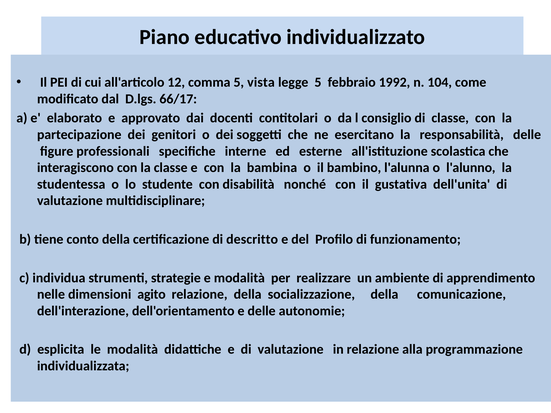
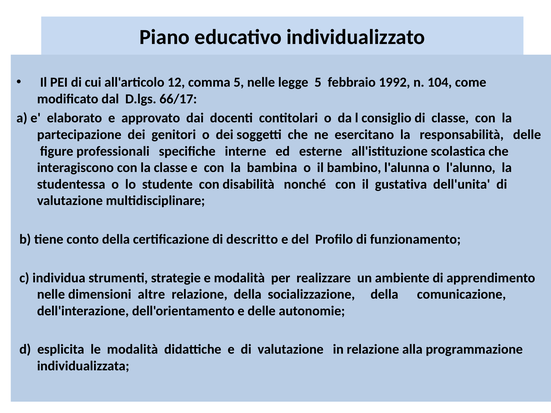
5 vista: vista -> nelle (261, 82)
agito: agito -> altre (151, 294)
